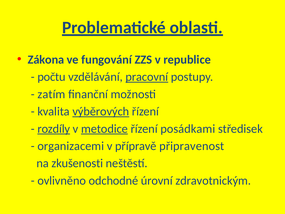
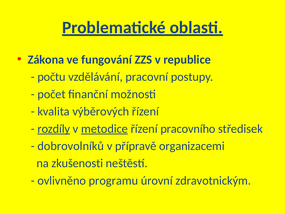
pracovní underline: present -> none (147, 77)
zatím: zatím -> počet (51, 94)
výběrových underline: present -> none (101, 111)
posádkami: posádkami -> pracovního (188, 129)
organizacemi: organizacemi -> dobrovolníků (71, 146)
připravenost: připravenost -> organizacemi (192, 146)
odchodné: odchodné -> programu (113, 180)
